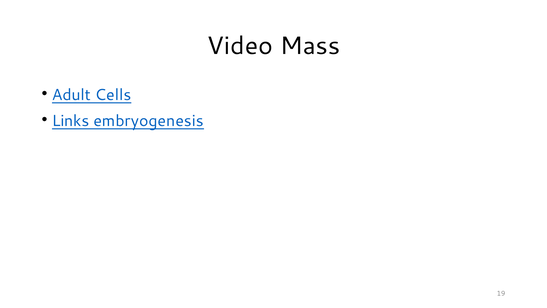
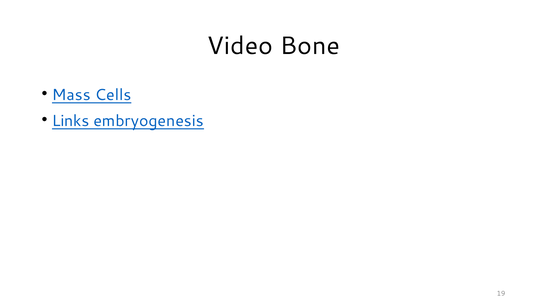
Mass: Mass -> Bone (310, 46)
Adult: Adult -> Mass (71, 95)
